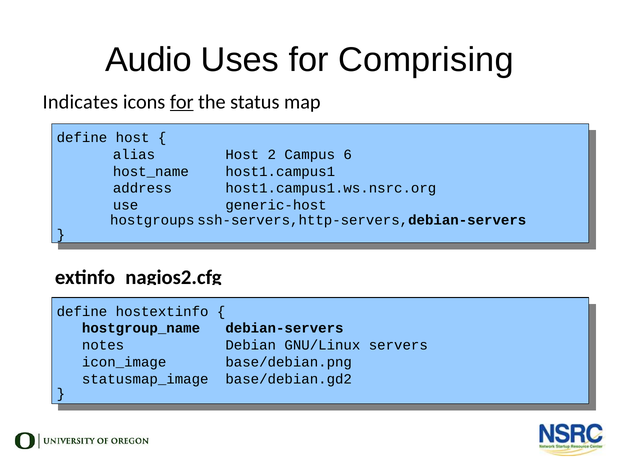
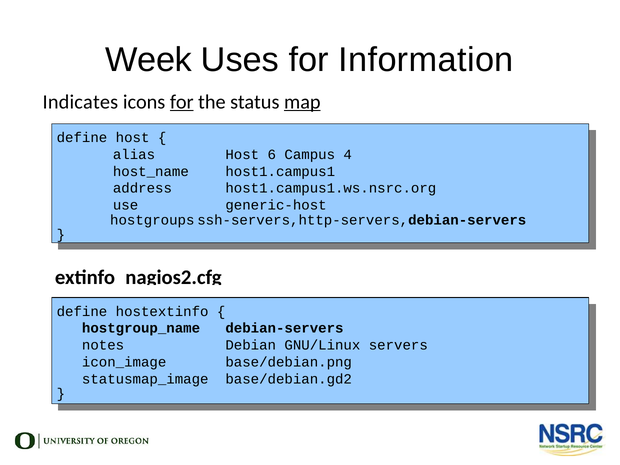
Audio: Audio -> Week (149, 60)
Comprising: Comprising -> Information (426, 60)
map underline: none -> present (302, 102)
2: 2 -> 6 (272, 155)
6: 6 -> 4 (348, 155)
